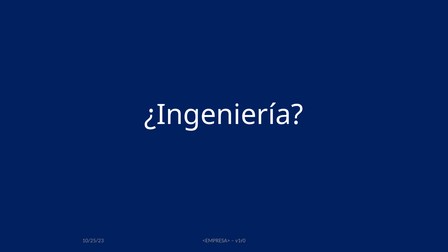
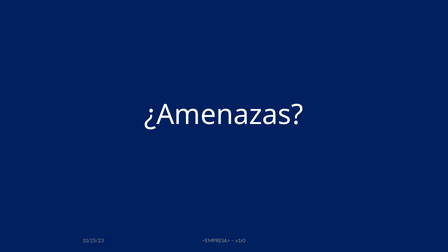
¿Ingeniería: ¿Ingeniería -> ¿Amenazas (224, 115)
